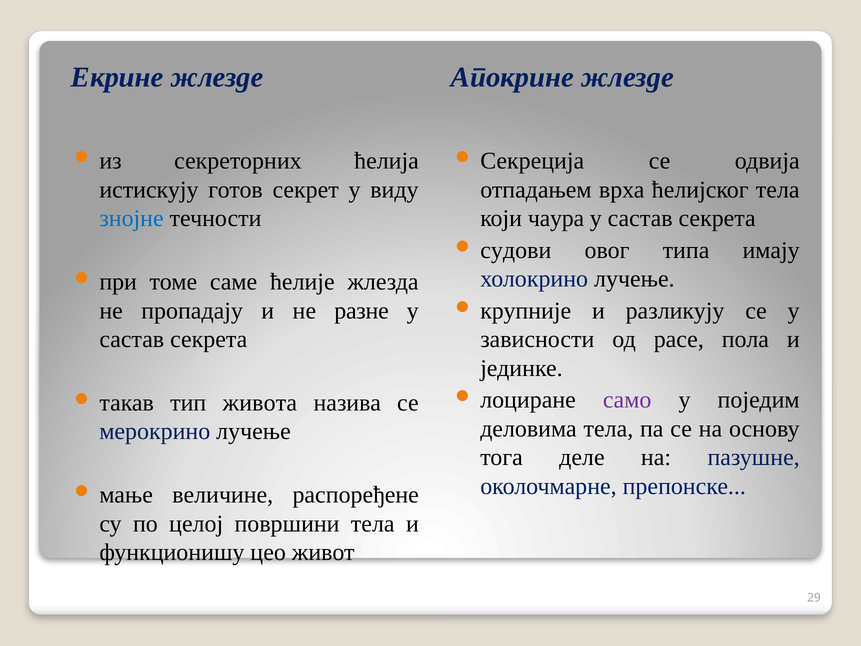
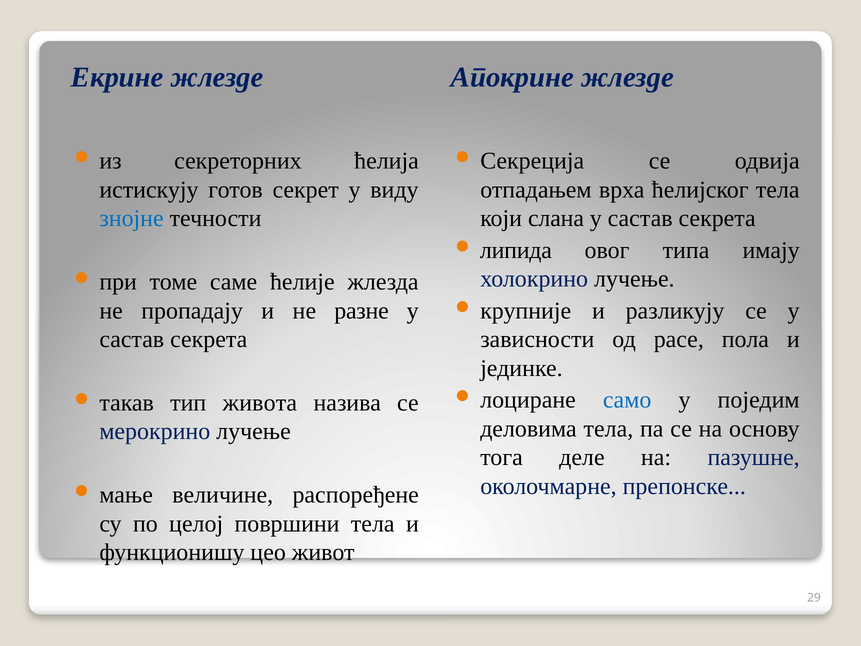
чаура: чаура -> слана (556, 219)
судови: судови -> липида (516, 250)
само colour: purple -> blue (627, 400)
